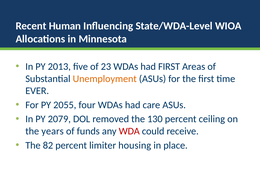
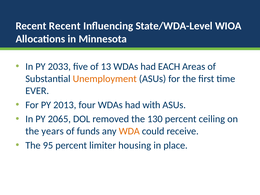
Recent Human: Human -> Recent (65, 26)
2013: 2013 -> 2033 (59, 67)
23: 23 -> 13 (106, 67)
had FIRST: FIRST -> EACH (169, 67)
2055: 2055 -> 2013 (65, 105)
care: care -> with (151, 105)
2079: 2079 -> 2065 (59, 119)
WDA colour: red -> orange (129, 131)
82: 82 -> 95 (48, 145)
